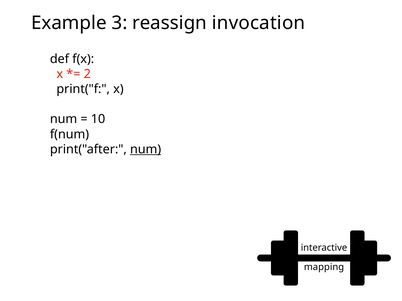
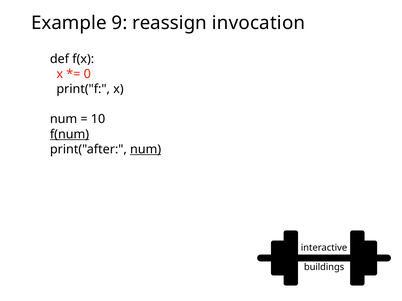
3: 3 -> 9 (119, 23)
2: 2 -> 0 (87, 74)
f(num underline: none -> present (69, 134)
mapping: mapping -> buildings (324, 268)
